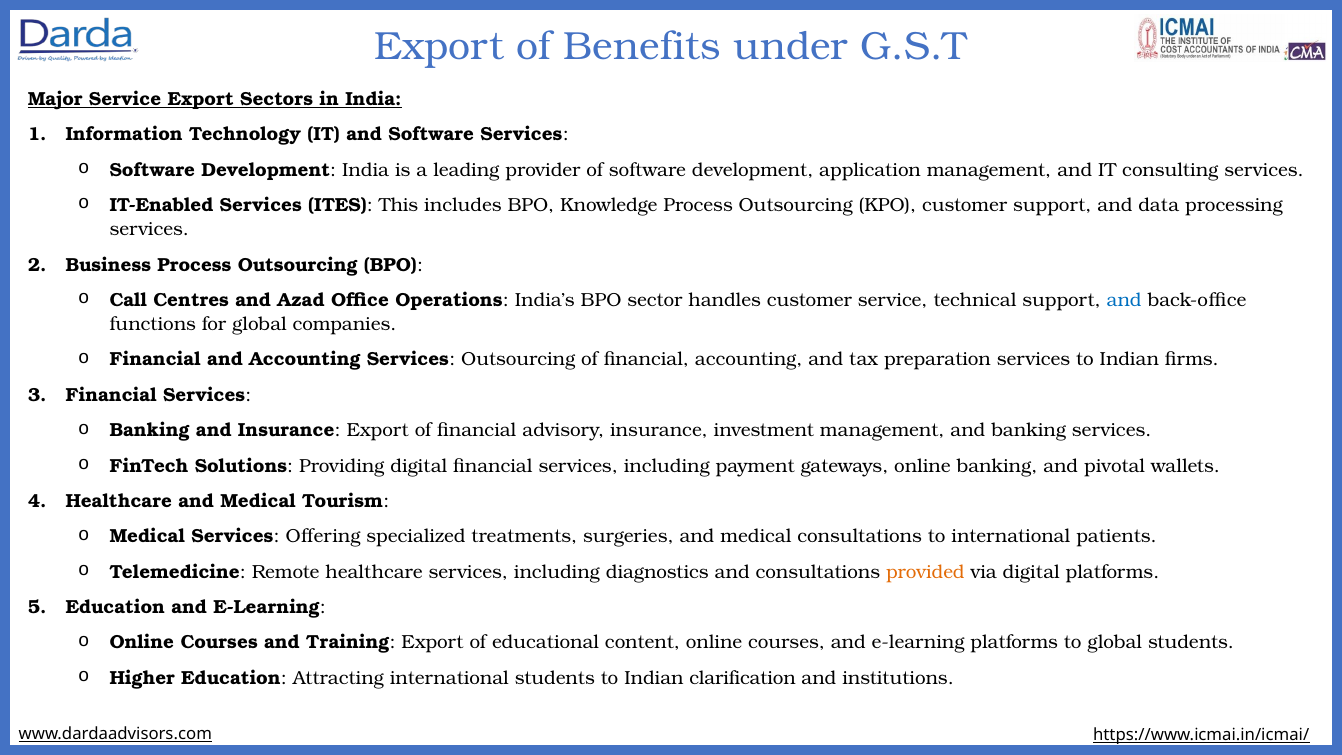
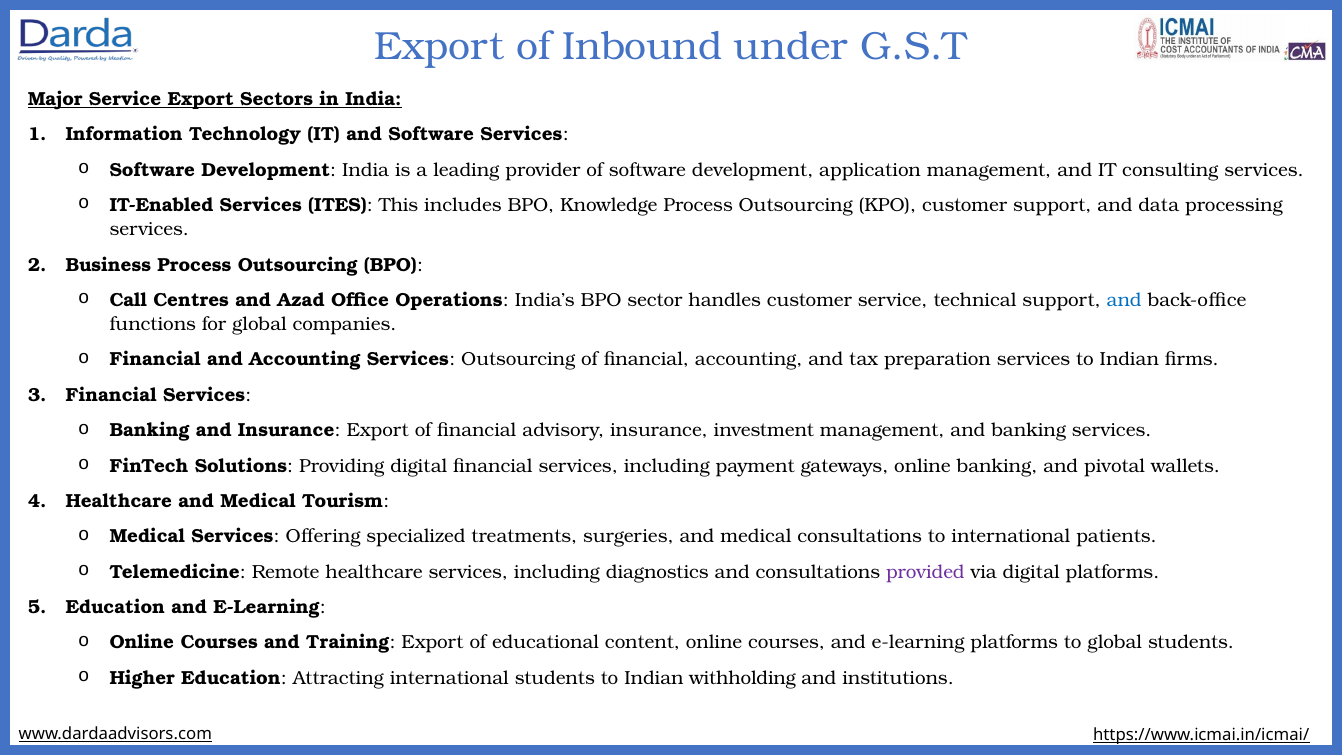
Benefits: Benefits -> Inbound (643, 46)
provided colour: orange -> purple (925, 572)
clarification: clarification -> withholding (743, 678)
